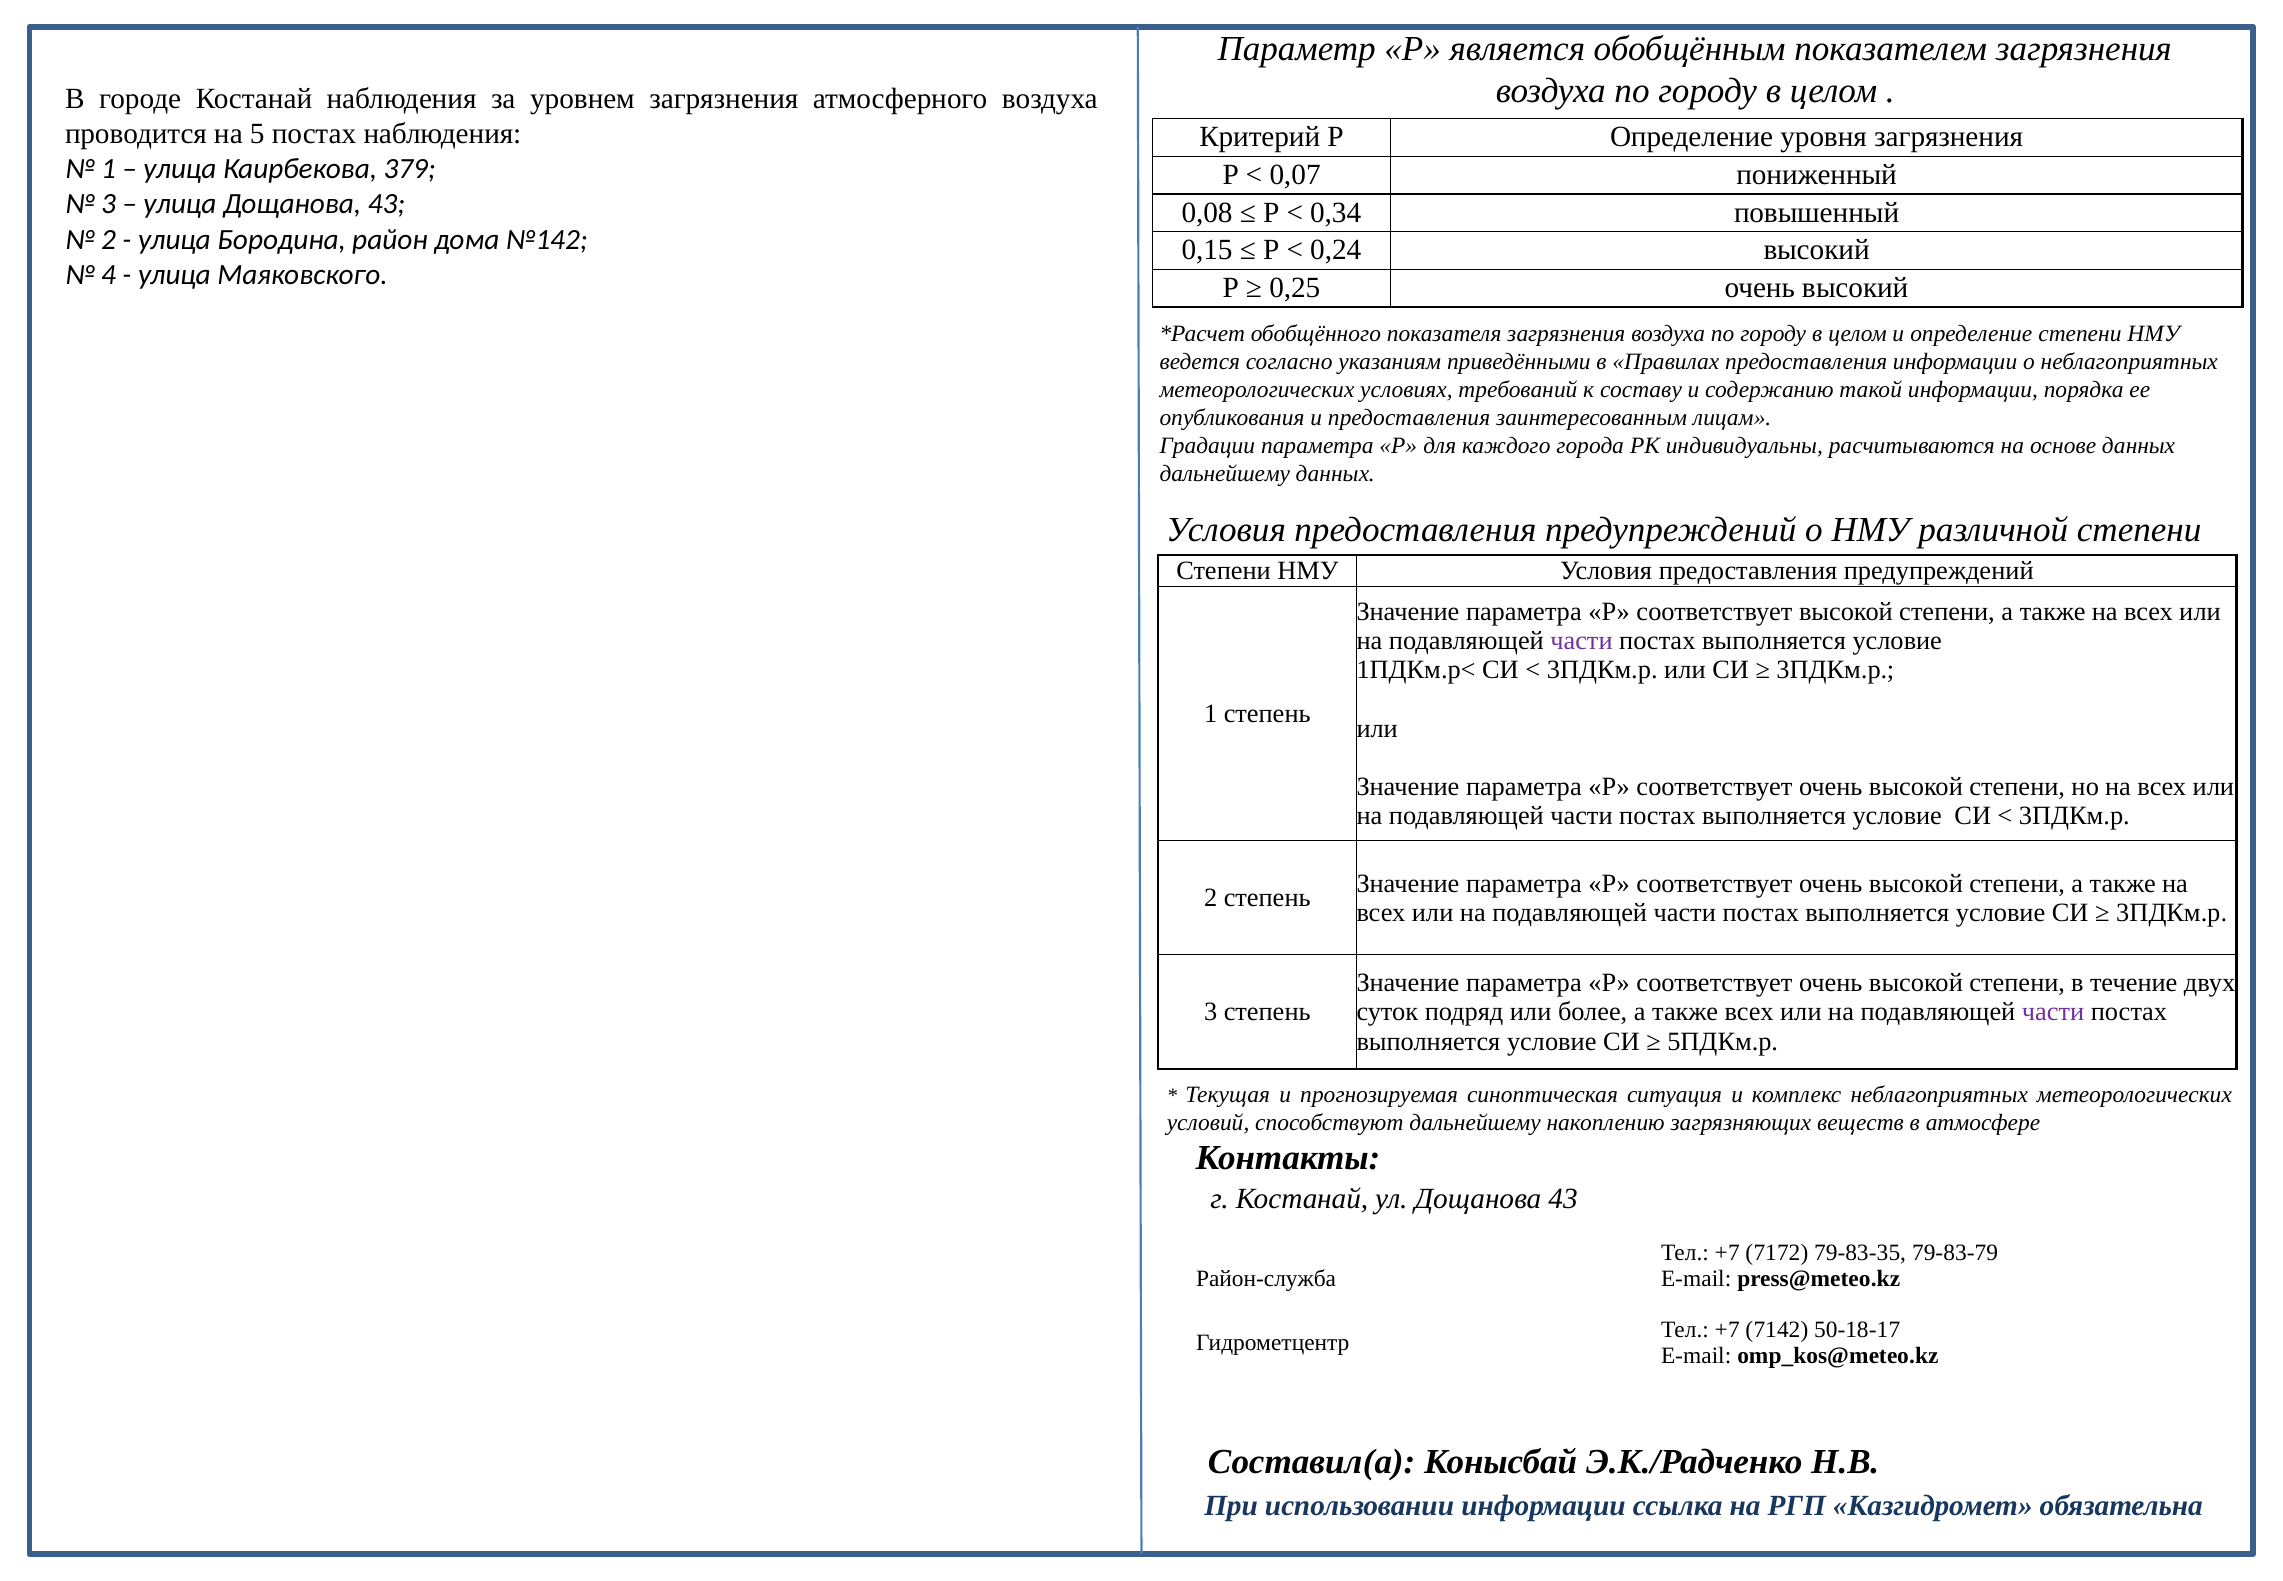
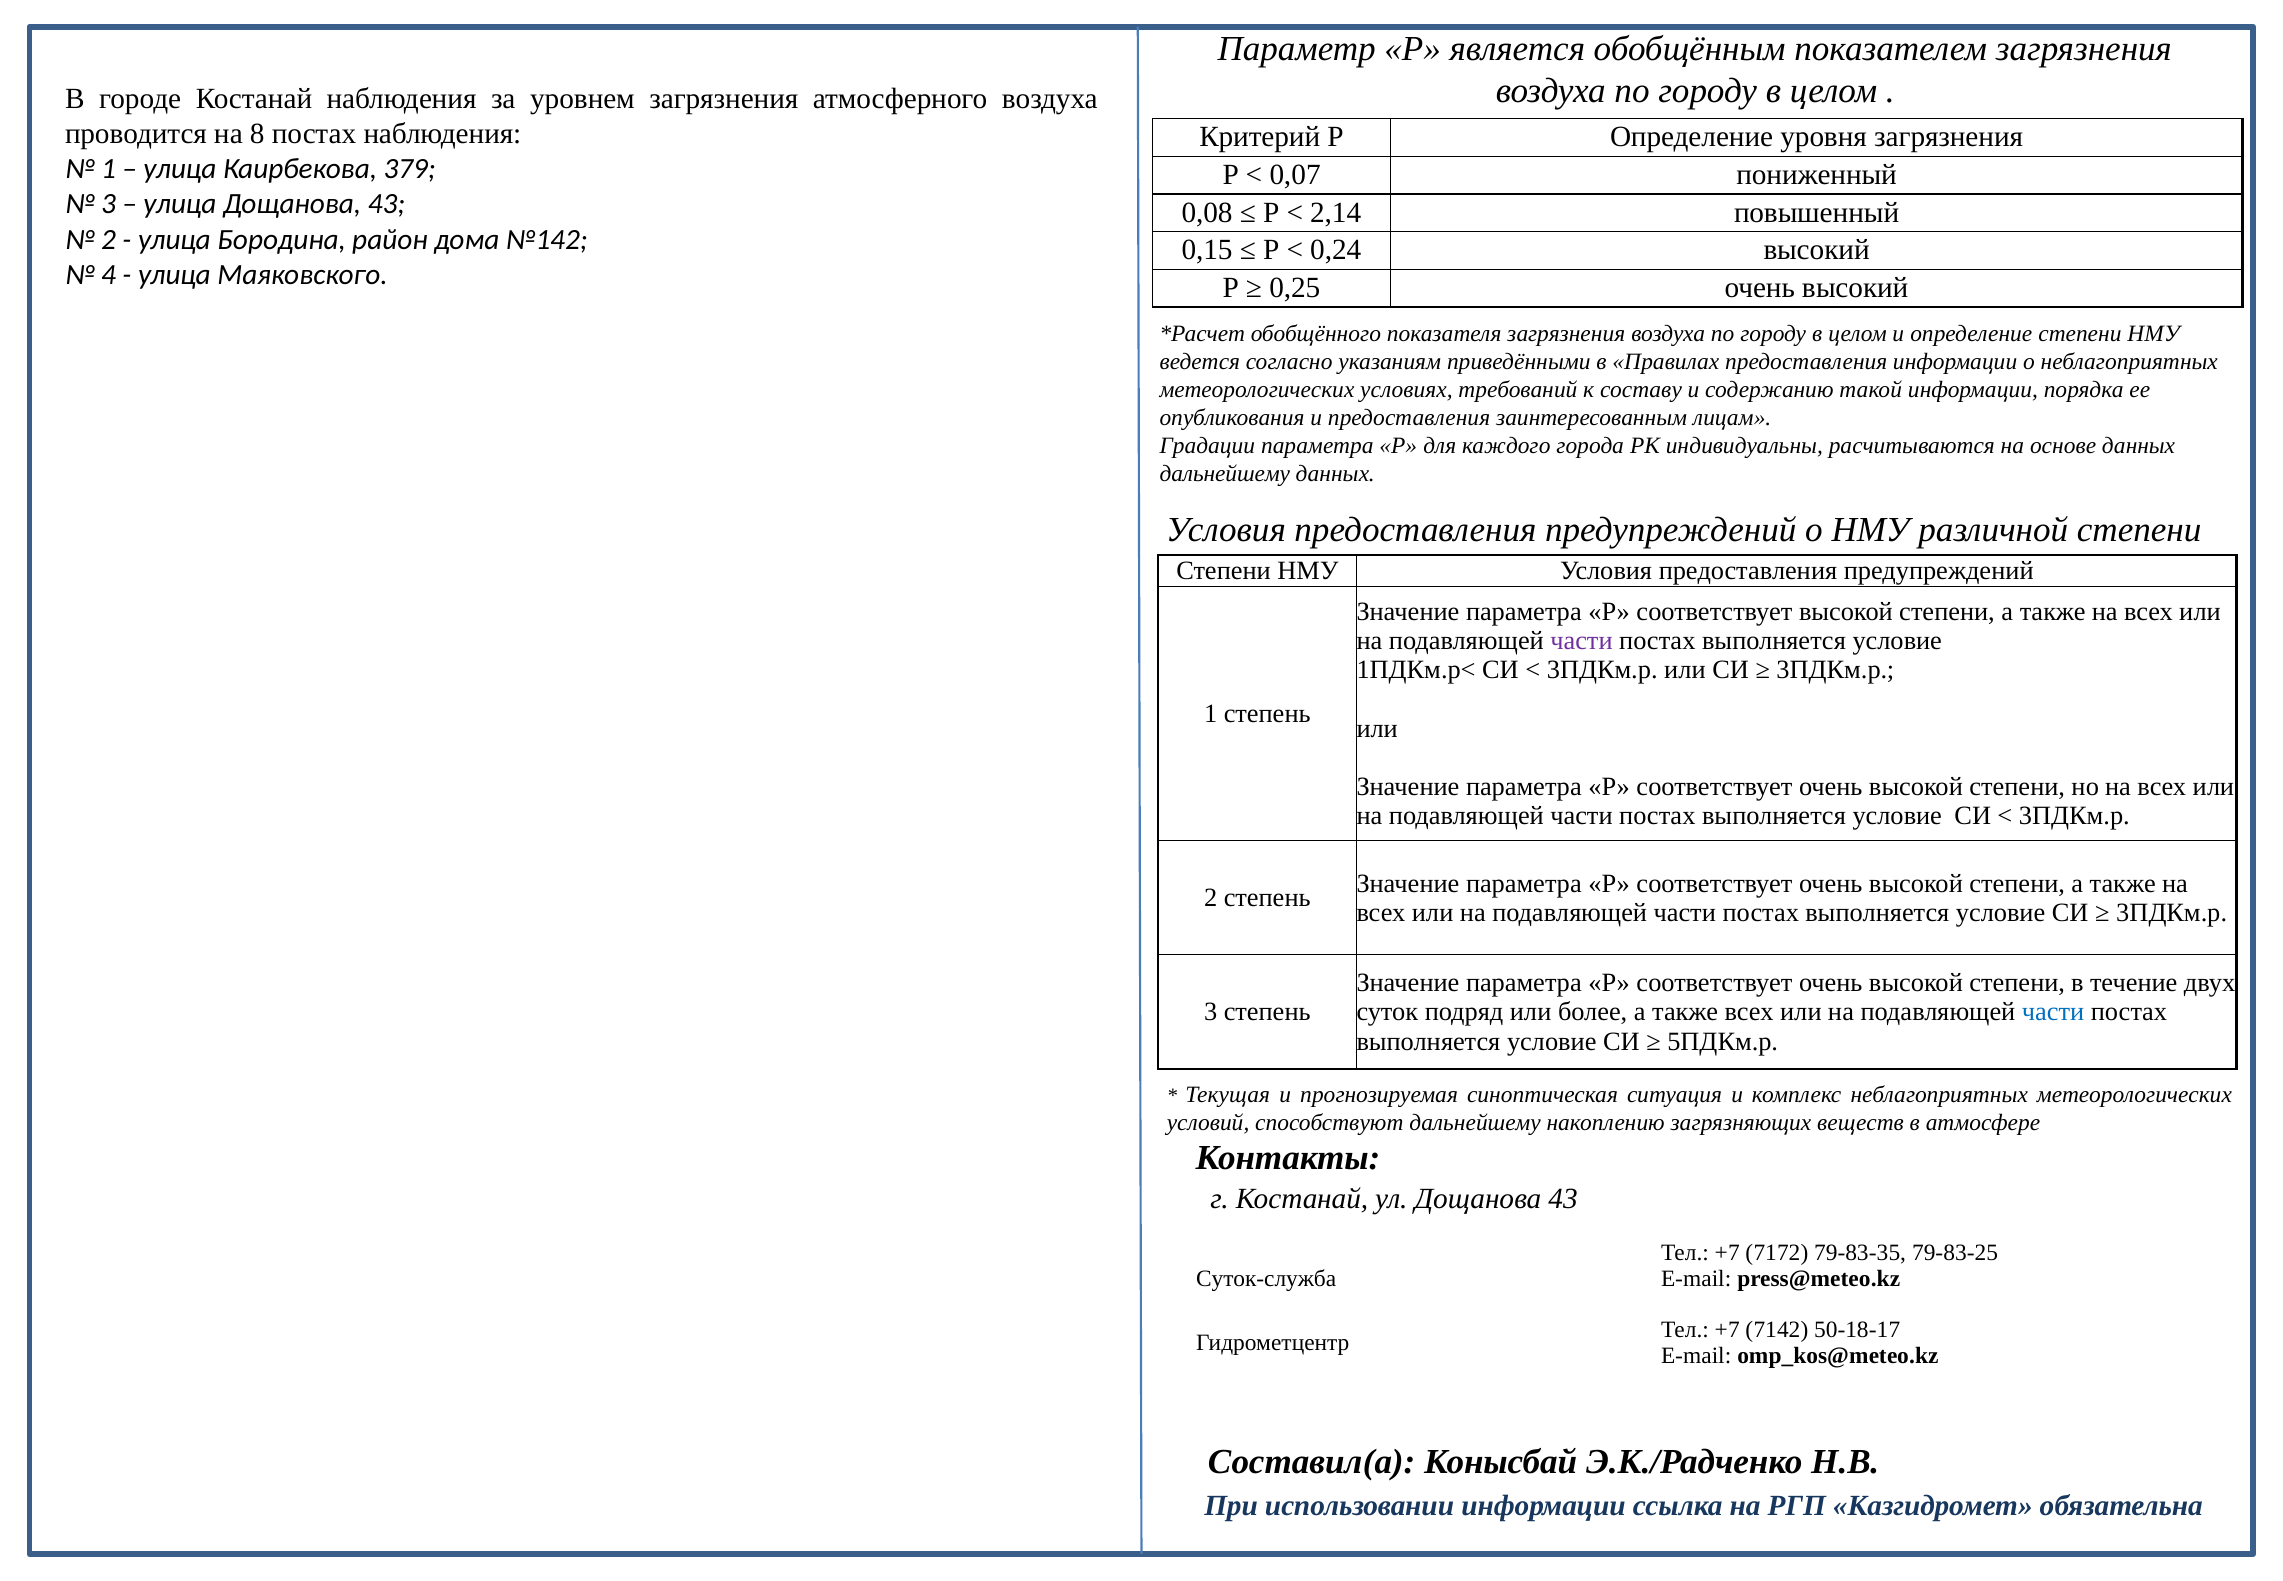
5: 5 -> 8 (257, 134)
0,34: 0,34 -> 2,14 (1336, 212)
части colour: purple -> blue (2053, 1012)
79-83-79: 79-83-79 -> 79-83-25 (1955, 1252)
Район-служба: Район-служба -> Суток-служба (1266, 1278)
